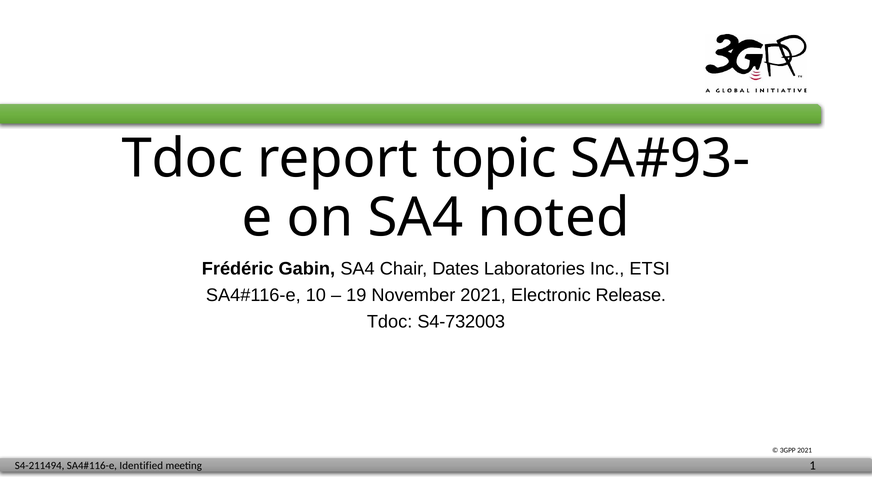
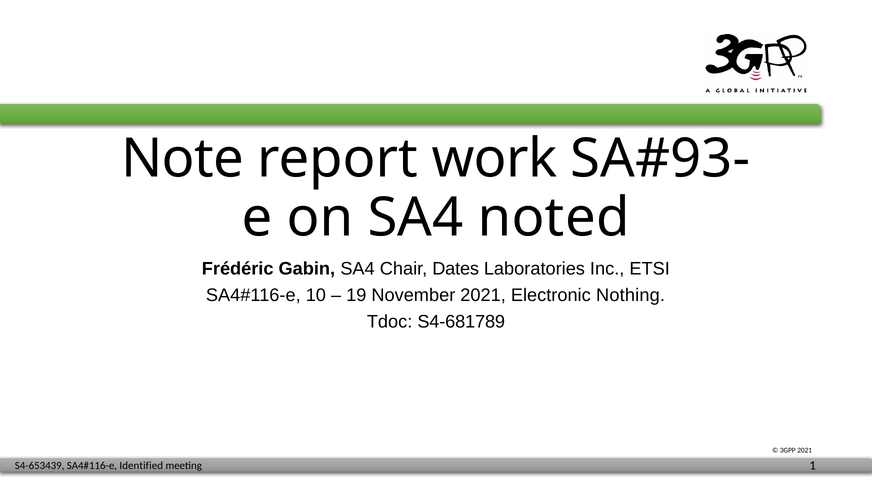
Tdoc: Tdoc -> Note (183, 159)
topic: topic -> work (495, 159)
Release: Release -> Nothing (631, 295)
S4-732003: S4-732003 -> S4-681789 (461, 322)
S4-211494: S4-211494 -> S4-653439 (40, 466)
